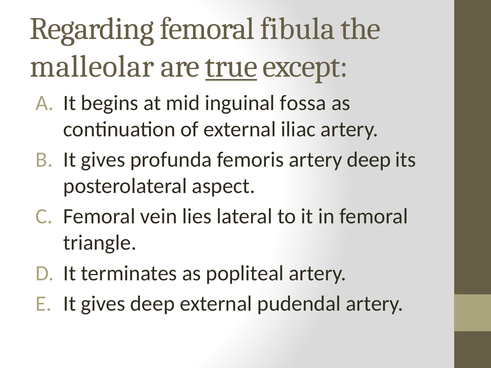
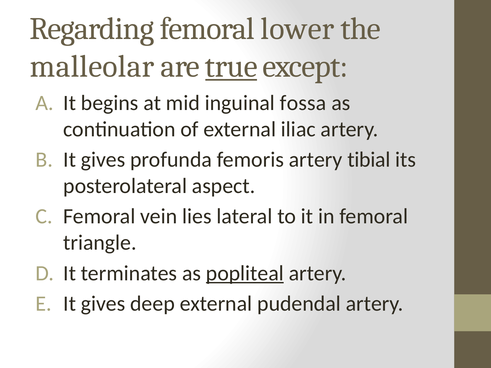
fibula: fibula -> lower (297, 29)
artery deep: deep -> tibial (369, 160)
popliteal underline: none -> present (245, 273)
